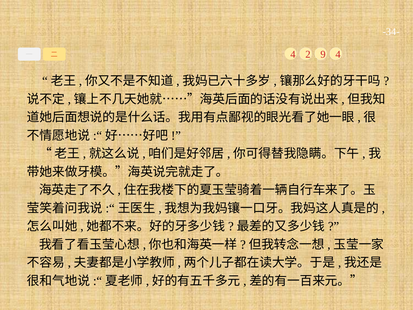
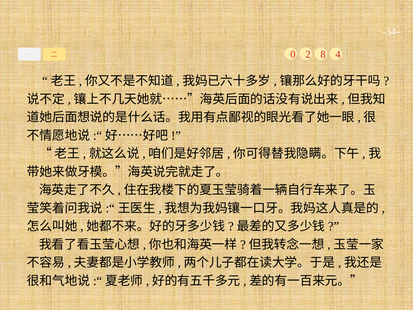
4: 4 -> 0 (293, 54)
9: 9 -> 8 (323, 54)
